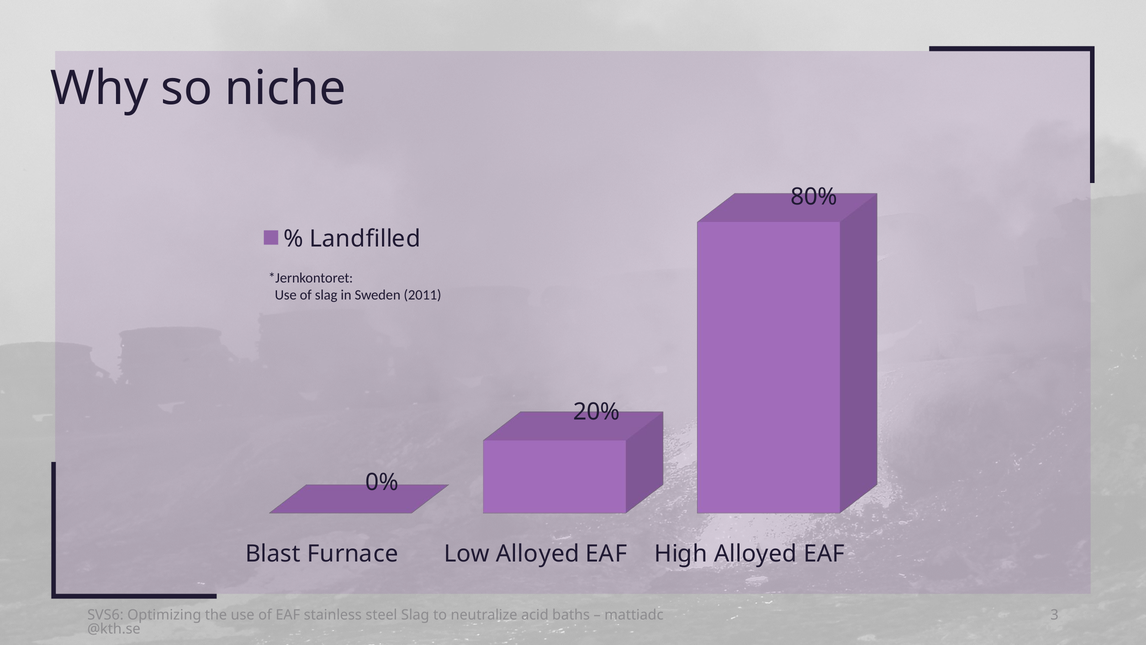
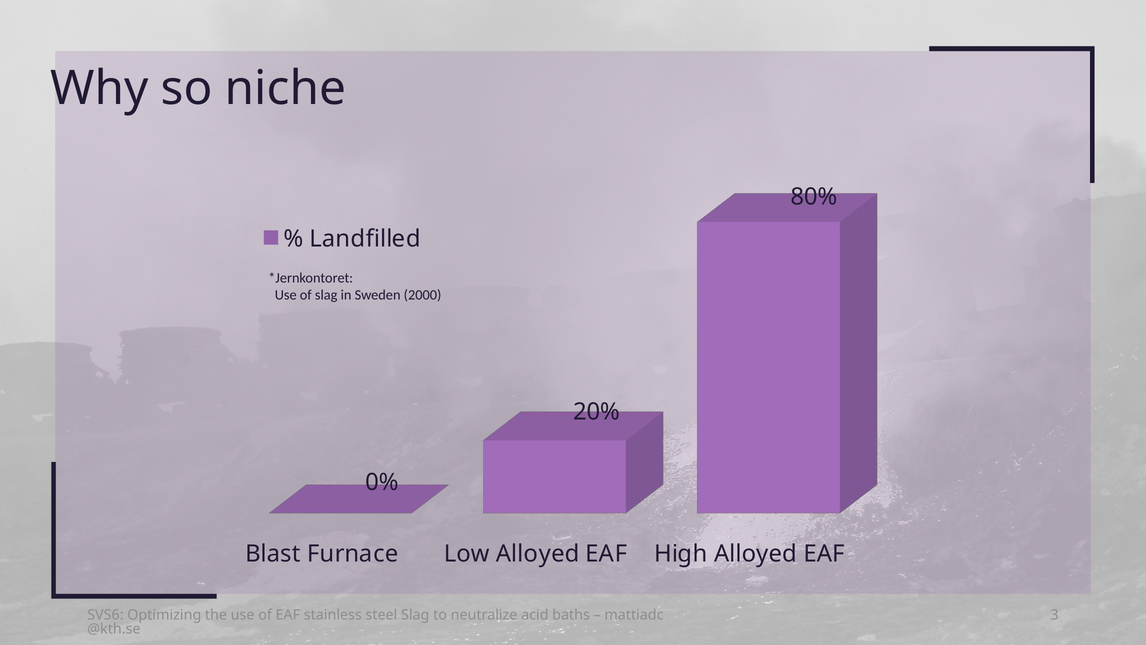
2011: 2011 -> 2000 (423, 295)
